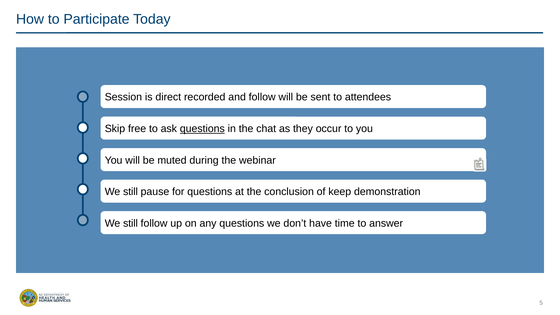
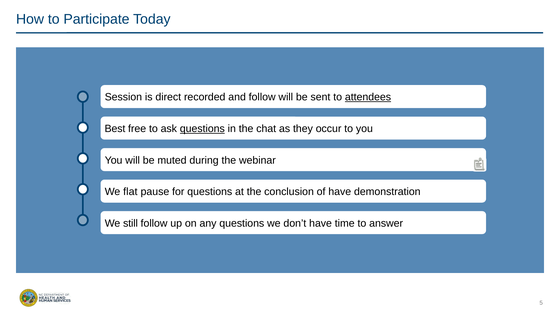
attendees underline: none -> present (368, 97)
Skip: Skip -> Best (115, 129)
still: still -> flat (130, 192)
of keep: keep -> have (340, 192)
